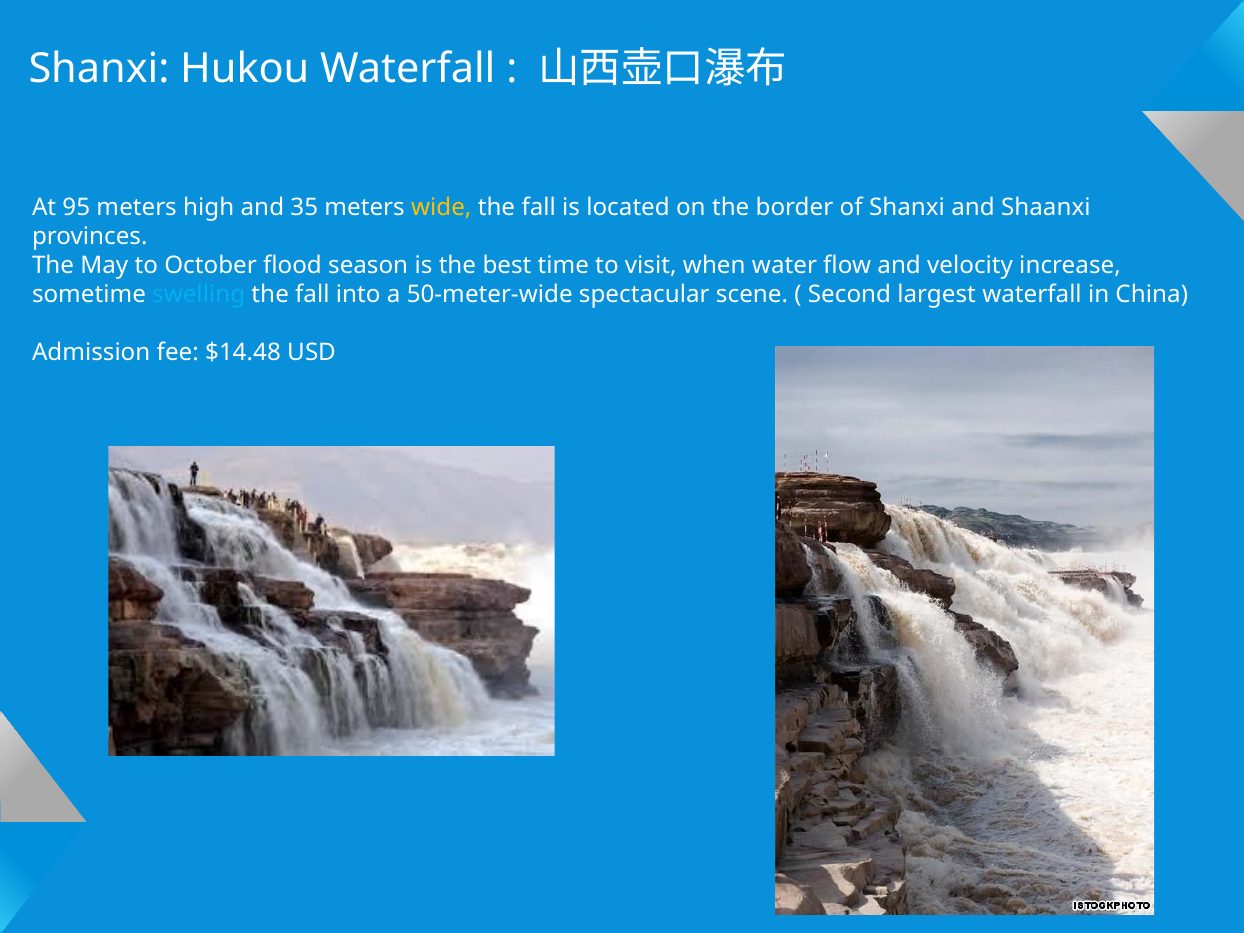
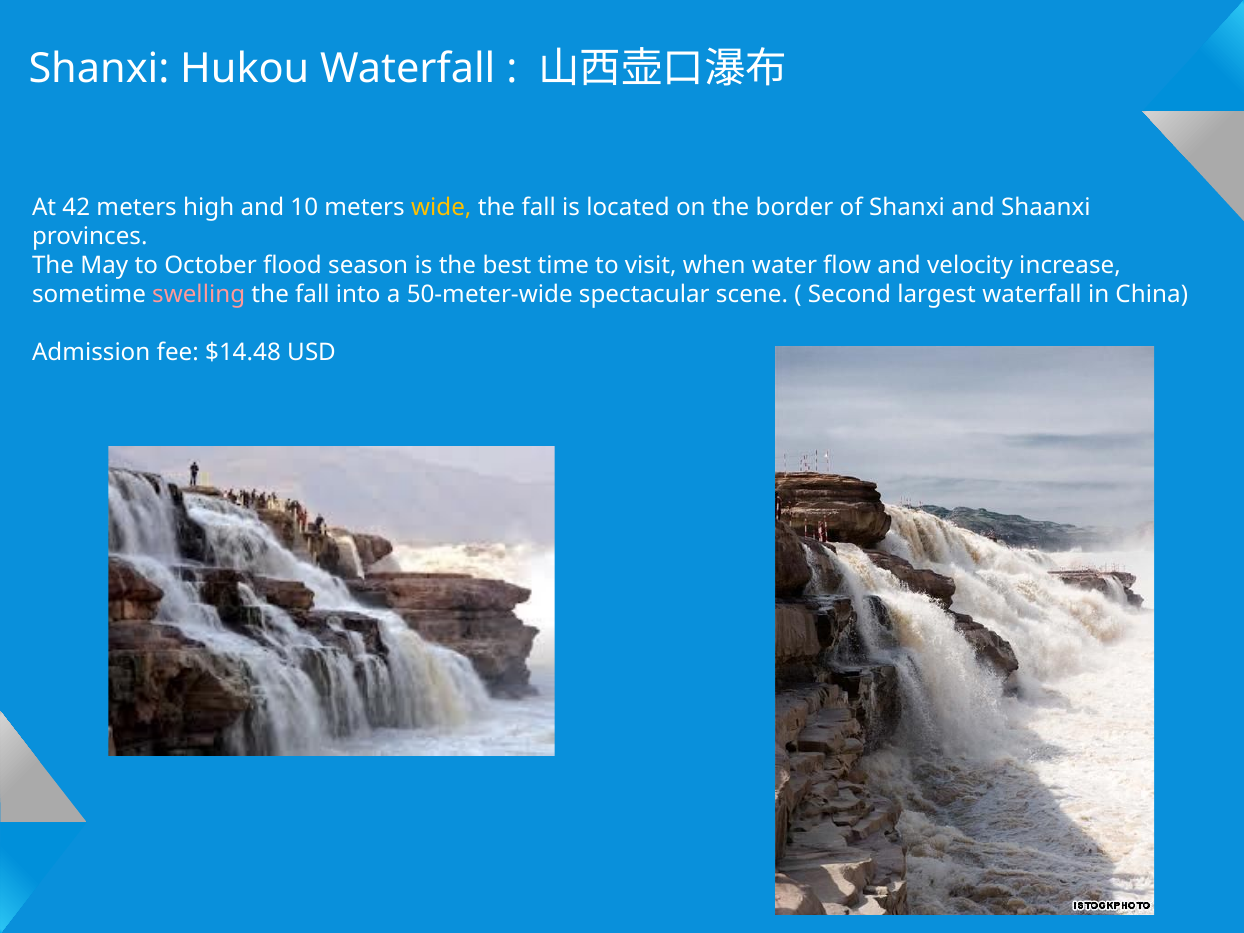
95: 95 -> 42 (76, 208)
35: 35 -> 10 (304, 208)
swelling colour: light blue -> pink (199, 295)
